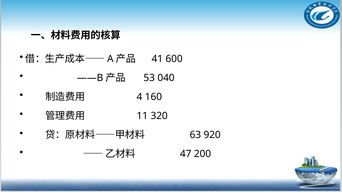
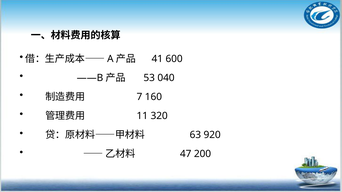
4: 4 -> 7 (139, 97)
